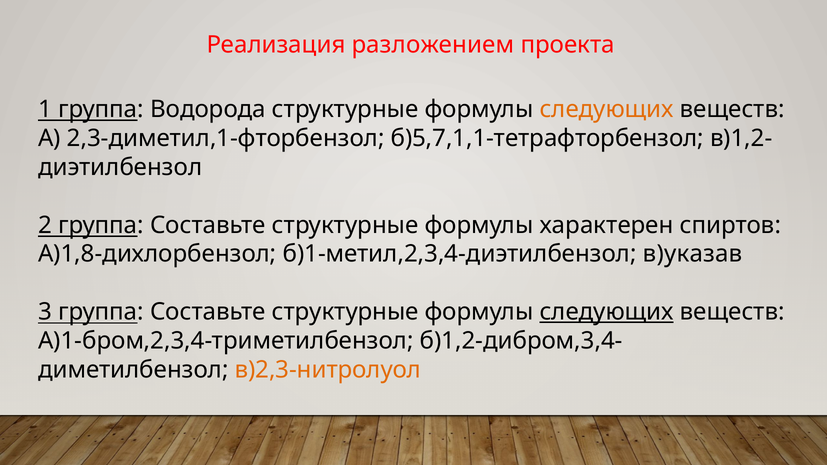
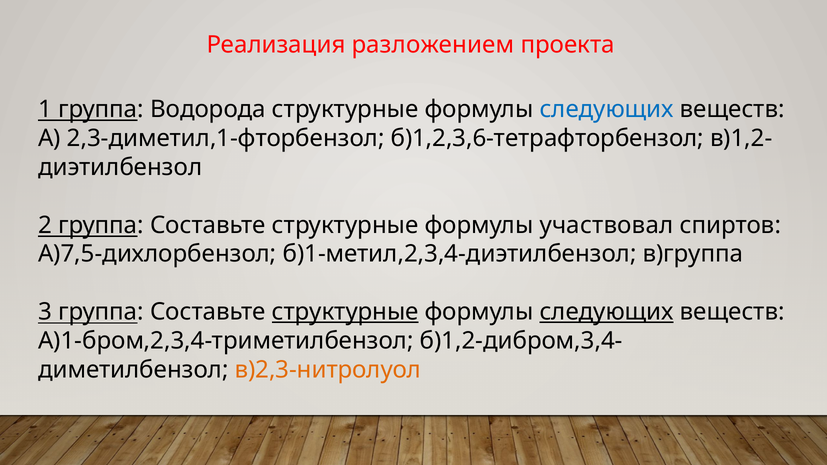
следующих colour: orange -> blue (607, 109)
б)5,7,1,1-тетрафторбензол: б)5,7,1,1-тетрафторбензол -> б)1,2,3,6-тетрафторбензол (547, 138)
характерен: характерен -> участвовал (607, 225)
А)1,8-дихлорбензол: А)1,8-дихлорбензол -> А)7,5-дихлорбензол (157, 254)
в)указав: в)указав -> в)группа (693, 254)
структурные underline: none -> present (345, 312)
